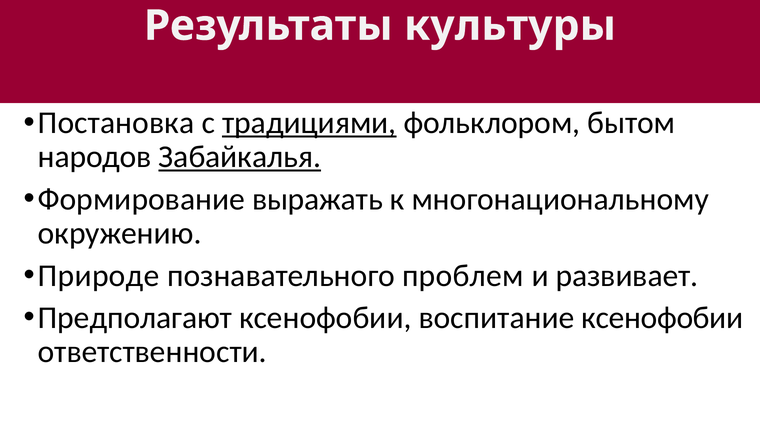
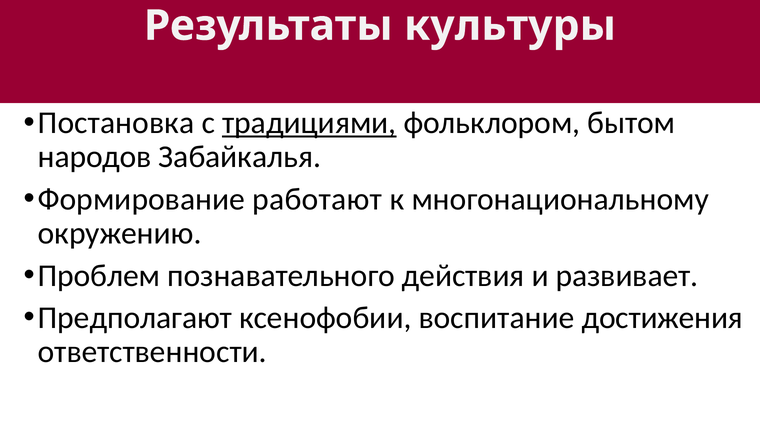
Забайкалья underline: present -> none (240, 157)
выражать: выражать -> работают (317, 199)
Природе: Природе -> Проблем (99, 275)
проблем: проблем -> действия (463, 275)
воспитание ксенофобии: ксенофобии -> достижения (662, 317)
